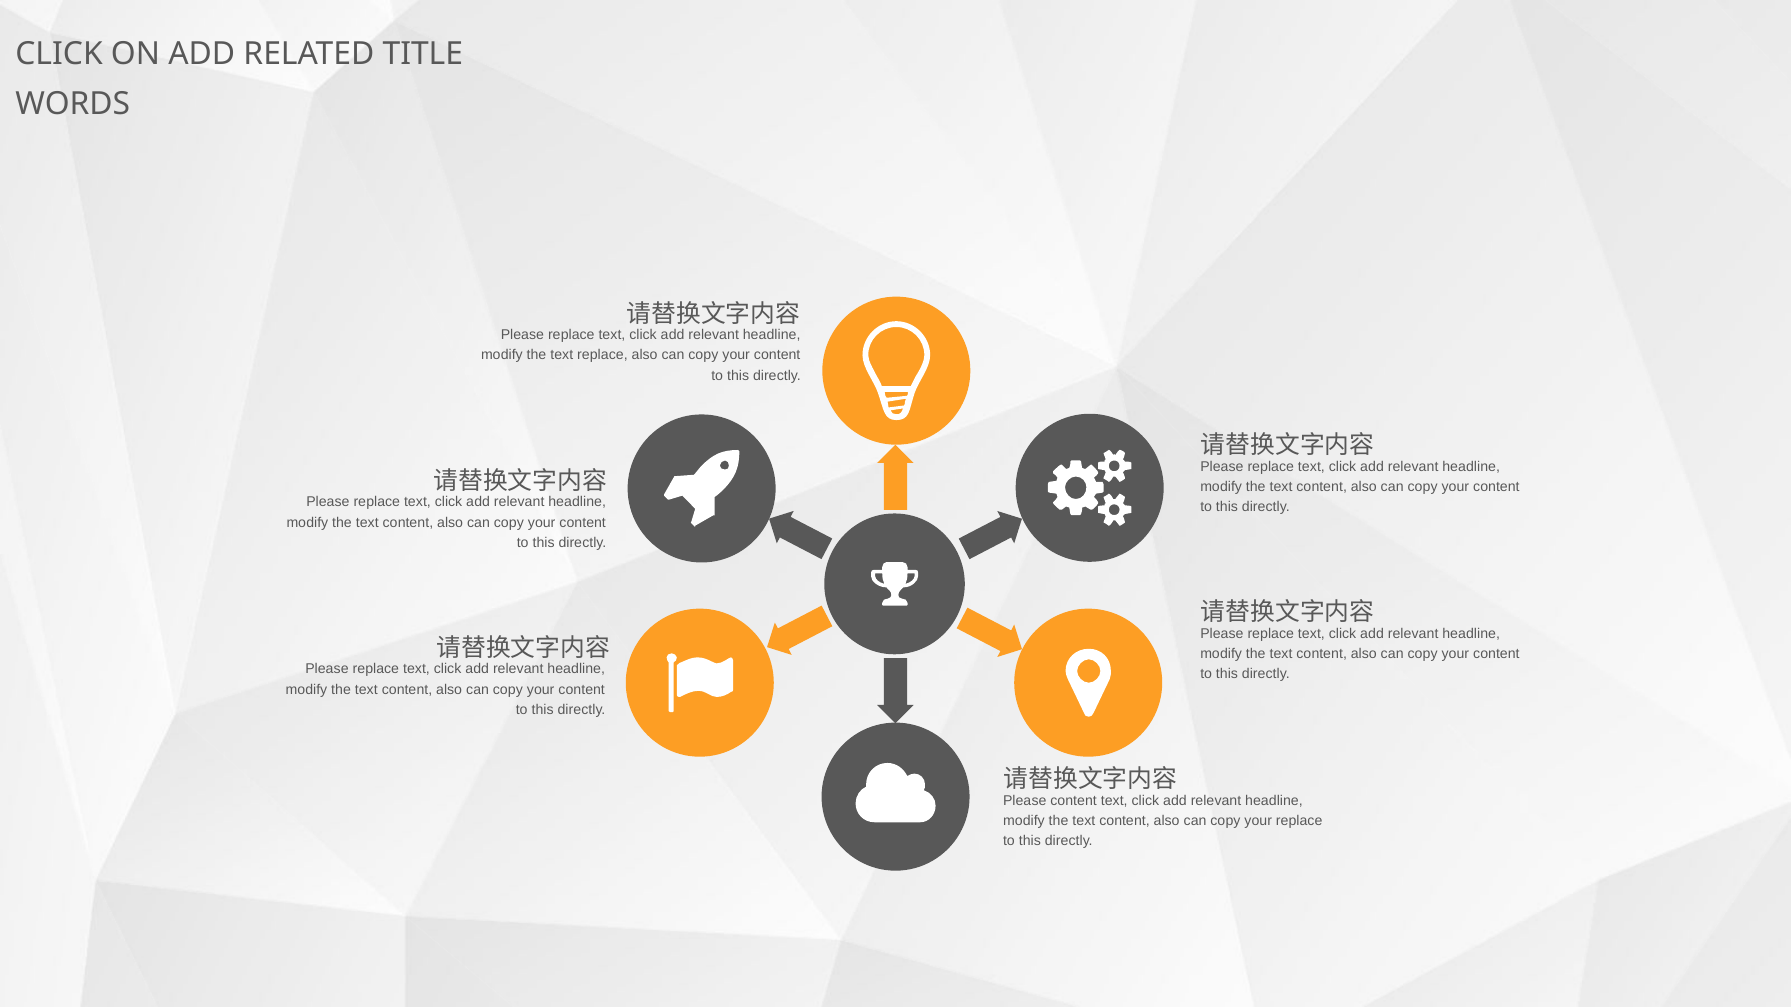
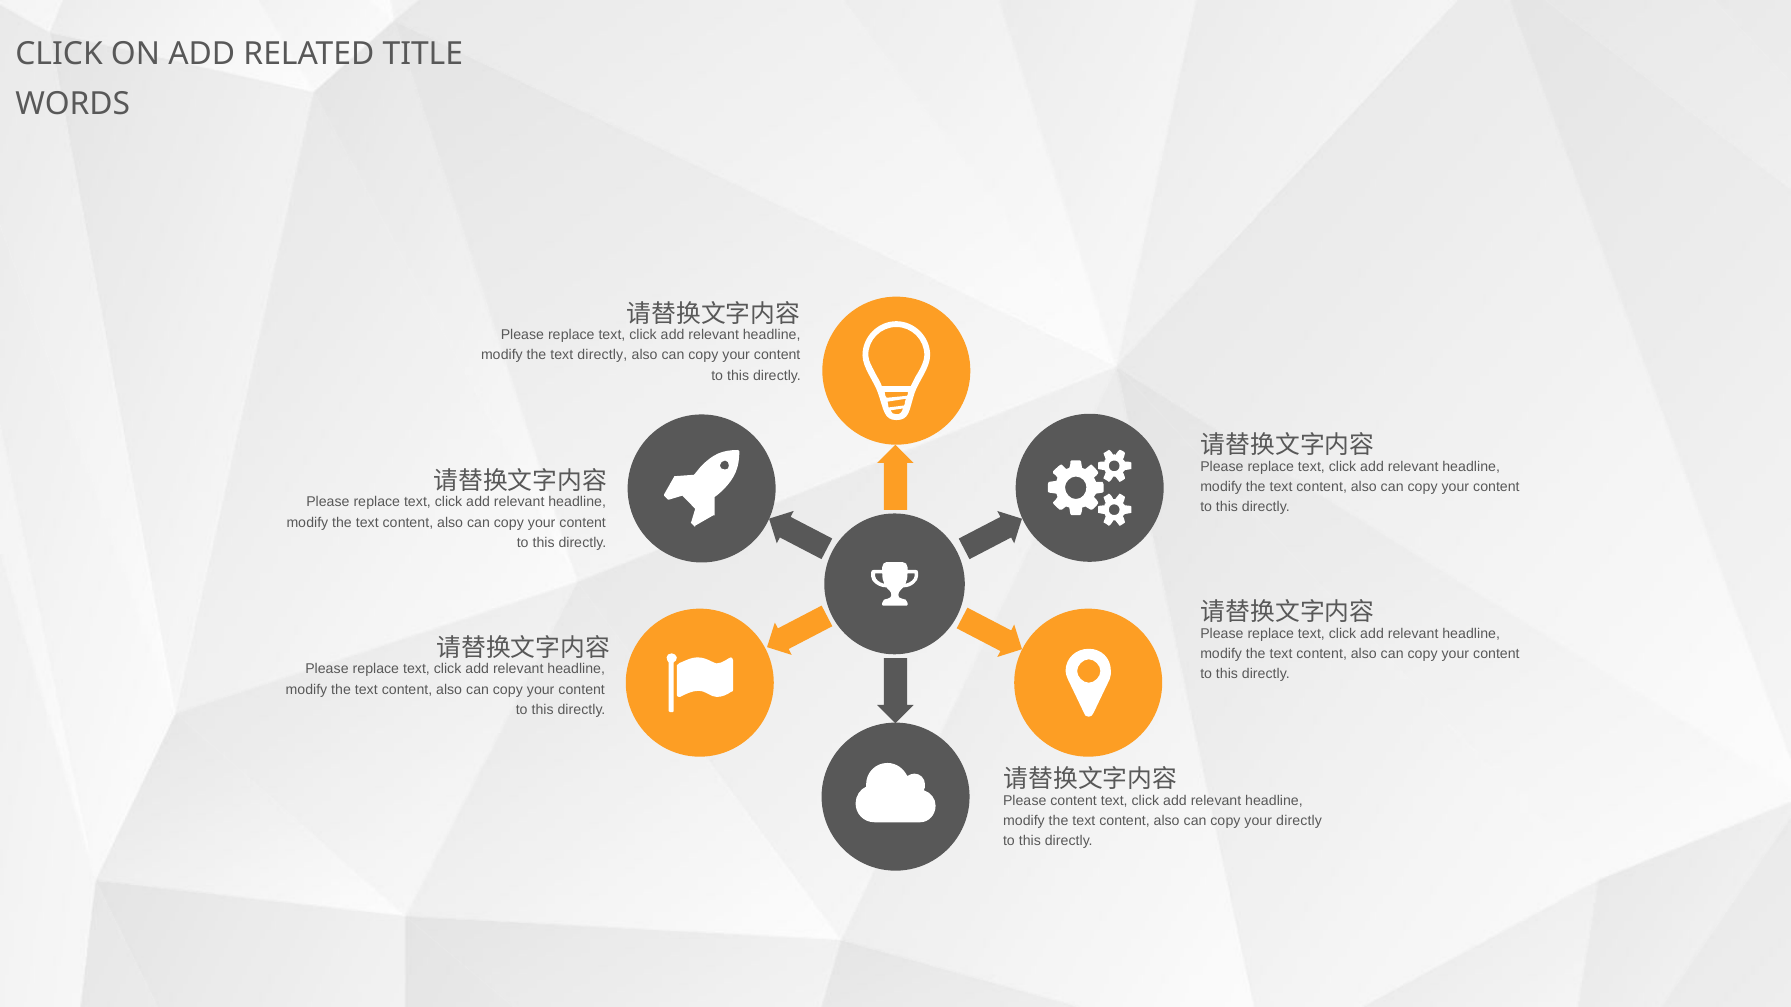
text replace: replace -> directly (602, 355)
your replace: replace -> directly (1299, 821)
